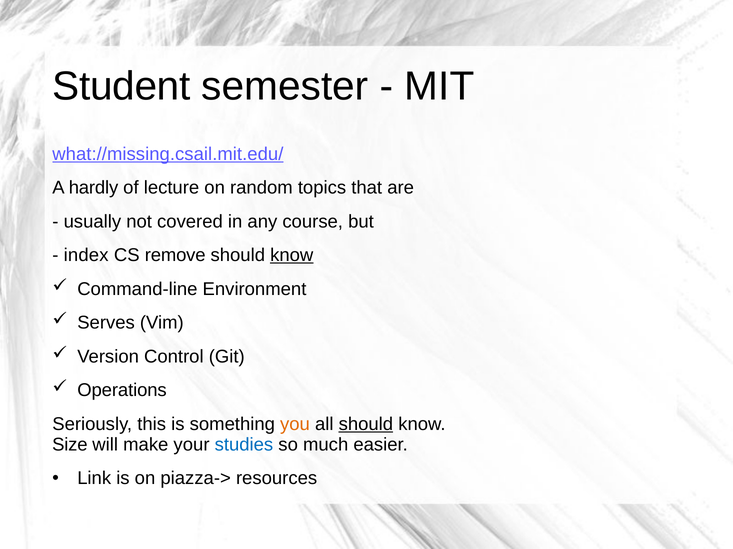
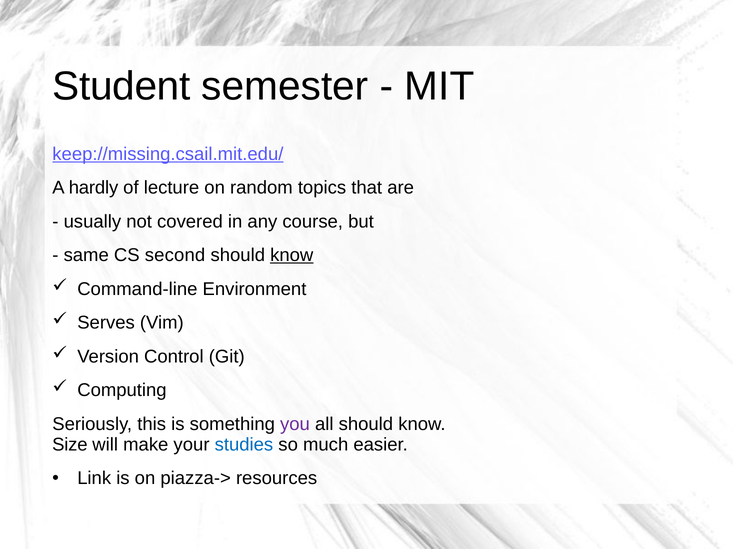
what://missing.csail.mit.edu/: what://missing.csail.mit.edu/ -> keep://missing.csail.mit.edu/ (168, 154)
index: index -> same (86, 256)
remove: remove -> second (175, 256)
Operations: Operations -> Computing (122, 391)
you colour: orange -> purple (295, 425)
should underline: present -> none (366, 425)
